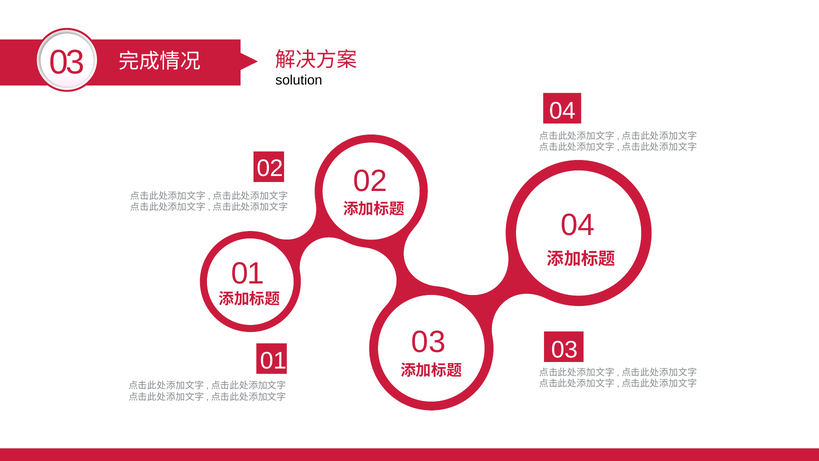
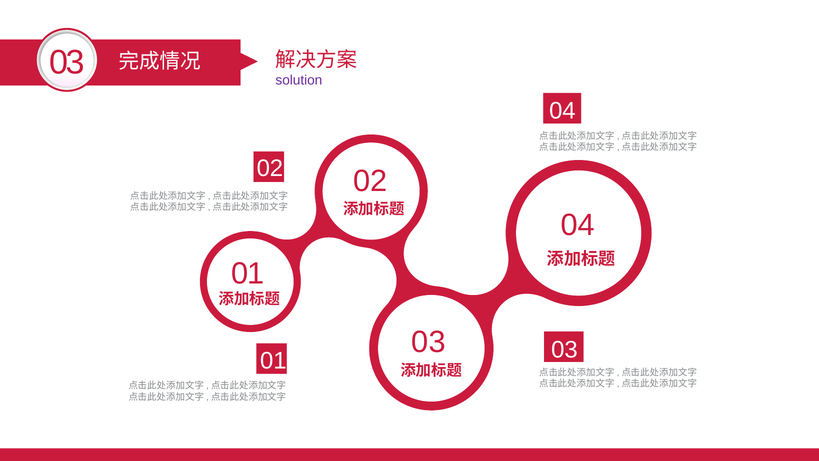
solution colour: black -> purple (299, 80)
